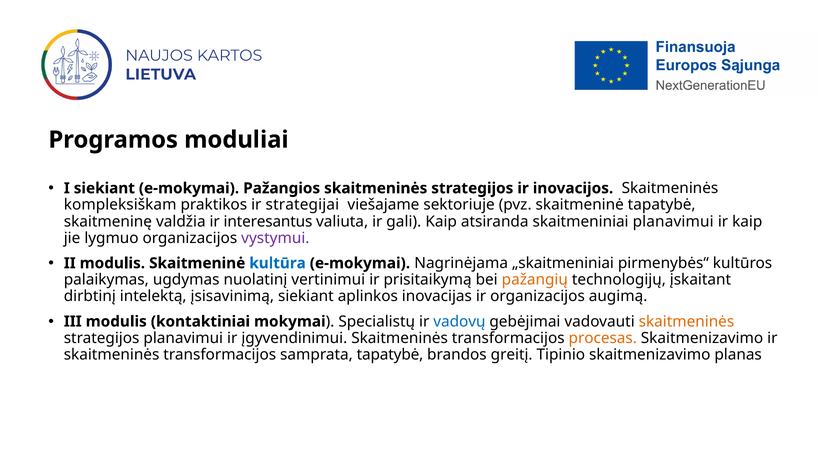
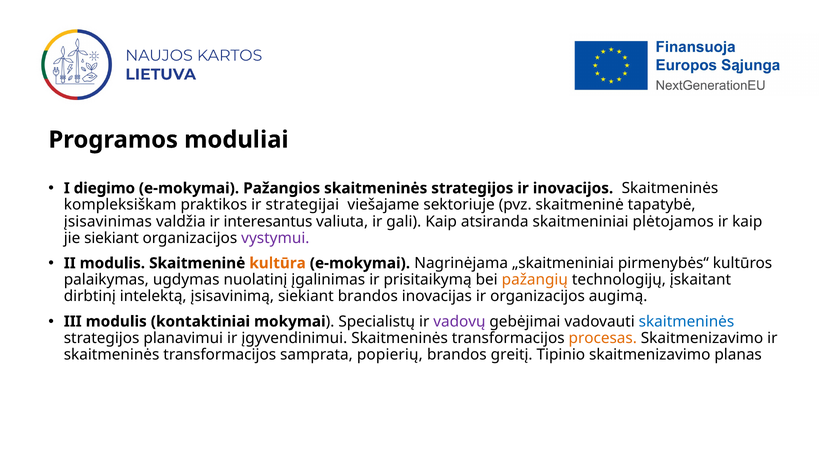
I siekiant: siekiant -> diegimo (104, 188)
skaitmeninę: skaitmeninę -> įsisavinimas (108, 221)
skaitmeniniai planavimui: planavimui -> plėtojamos (673, 221)
jie lygmuo: lygmuo -> siekiant (112, 238)
kultūra colour: blue -> orange (278, 263)
vertinimui: vertinimui -> įgalinimas (328, 280)
siekiant aplinkos: aplinkos -> brandos (368, 296)
vadovų colour: blue -> purple (459, 321)
skaitmeninės colour: orange -> blue (686, 321)
samprata tapatybė: tapatybė -> popierių (390, 354)
